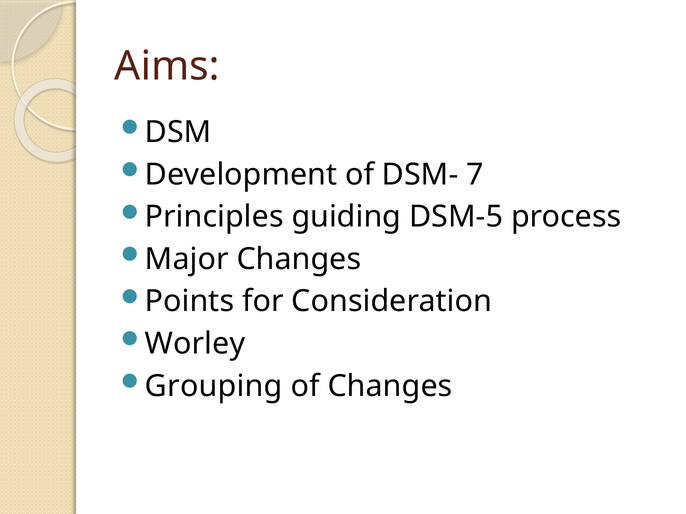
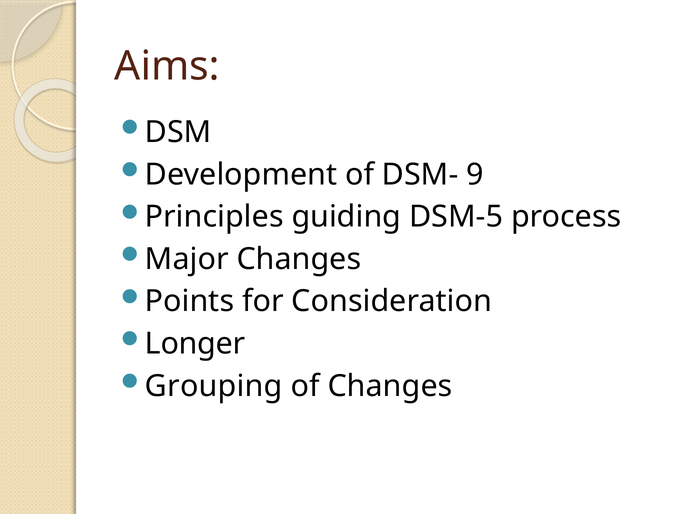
7: 7 -> 9 (475, 175)
Worley: Worley -> Longer (195, 344)
